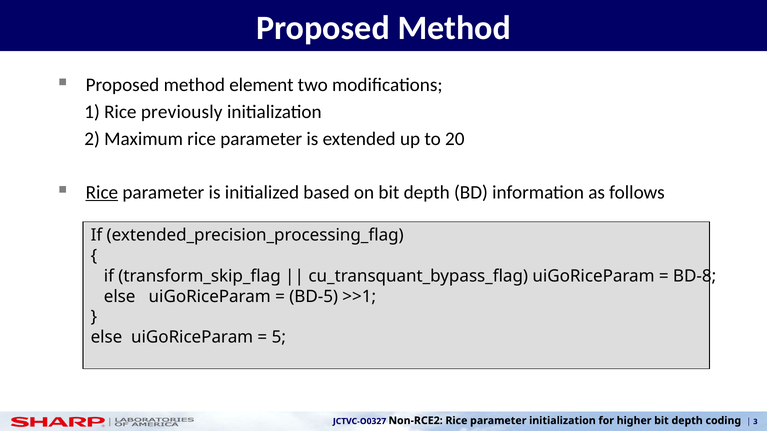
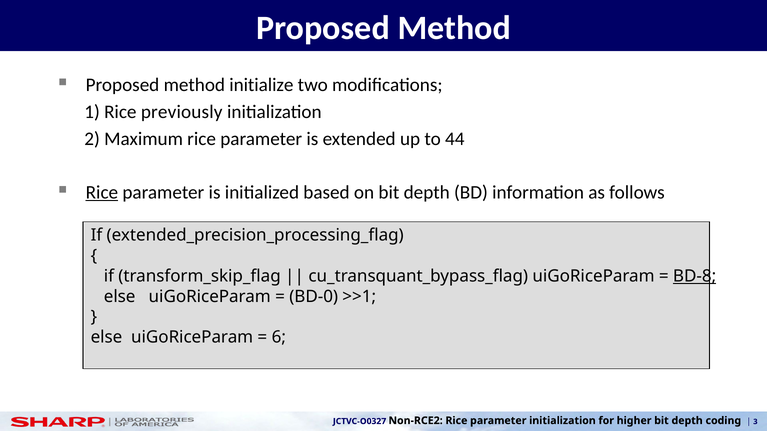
element: element -> initialize (261, 85)
20: 20 -> 44 (455, 139)
BD-8 underline: none -> present (695, 276)
BD-5: BD-5 -> BD-0 (314, 297)
5: 5 -> 6 (279, 338)
